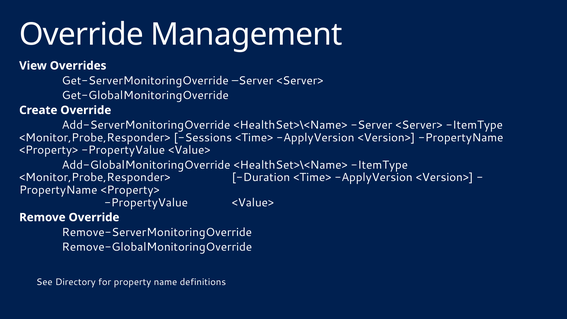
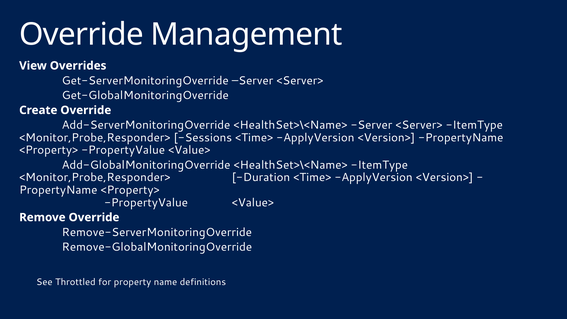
Directory: Directory -> Throttled (75, 282)
